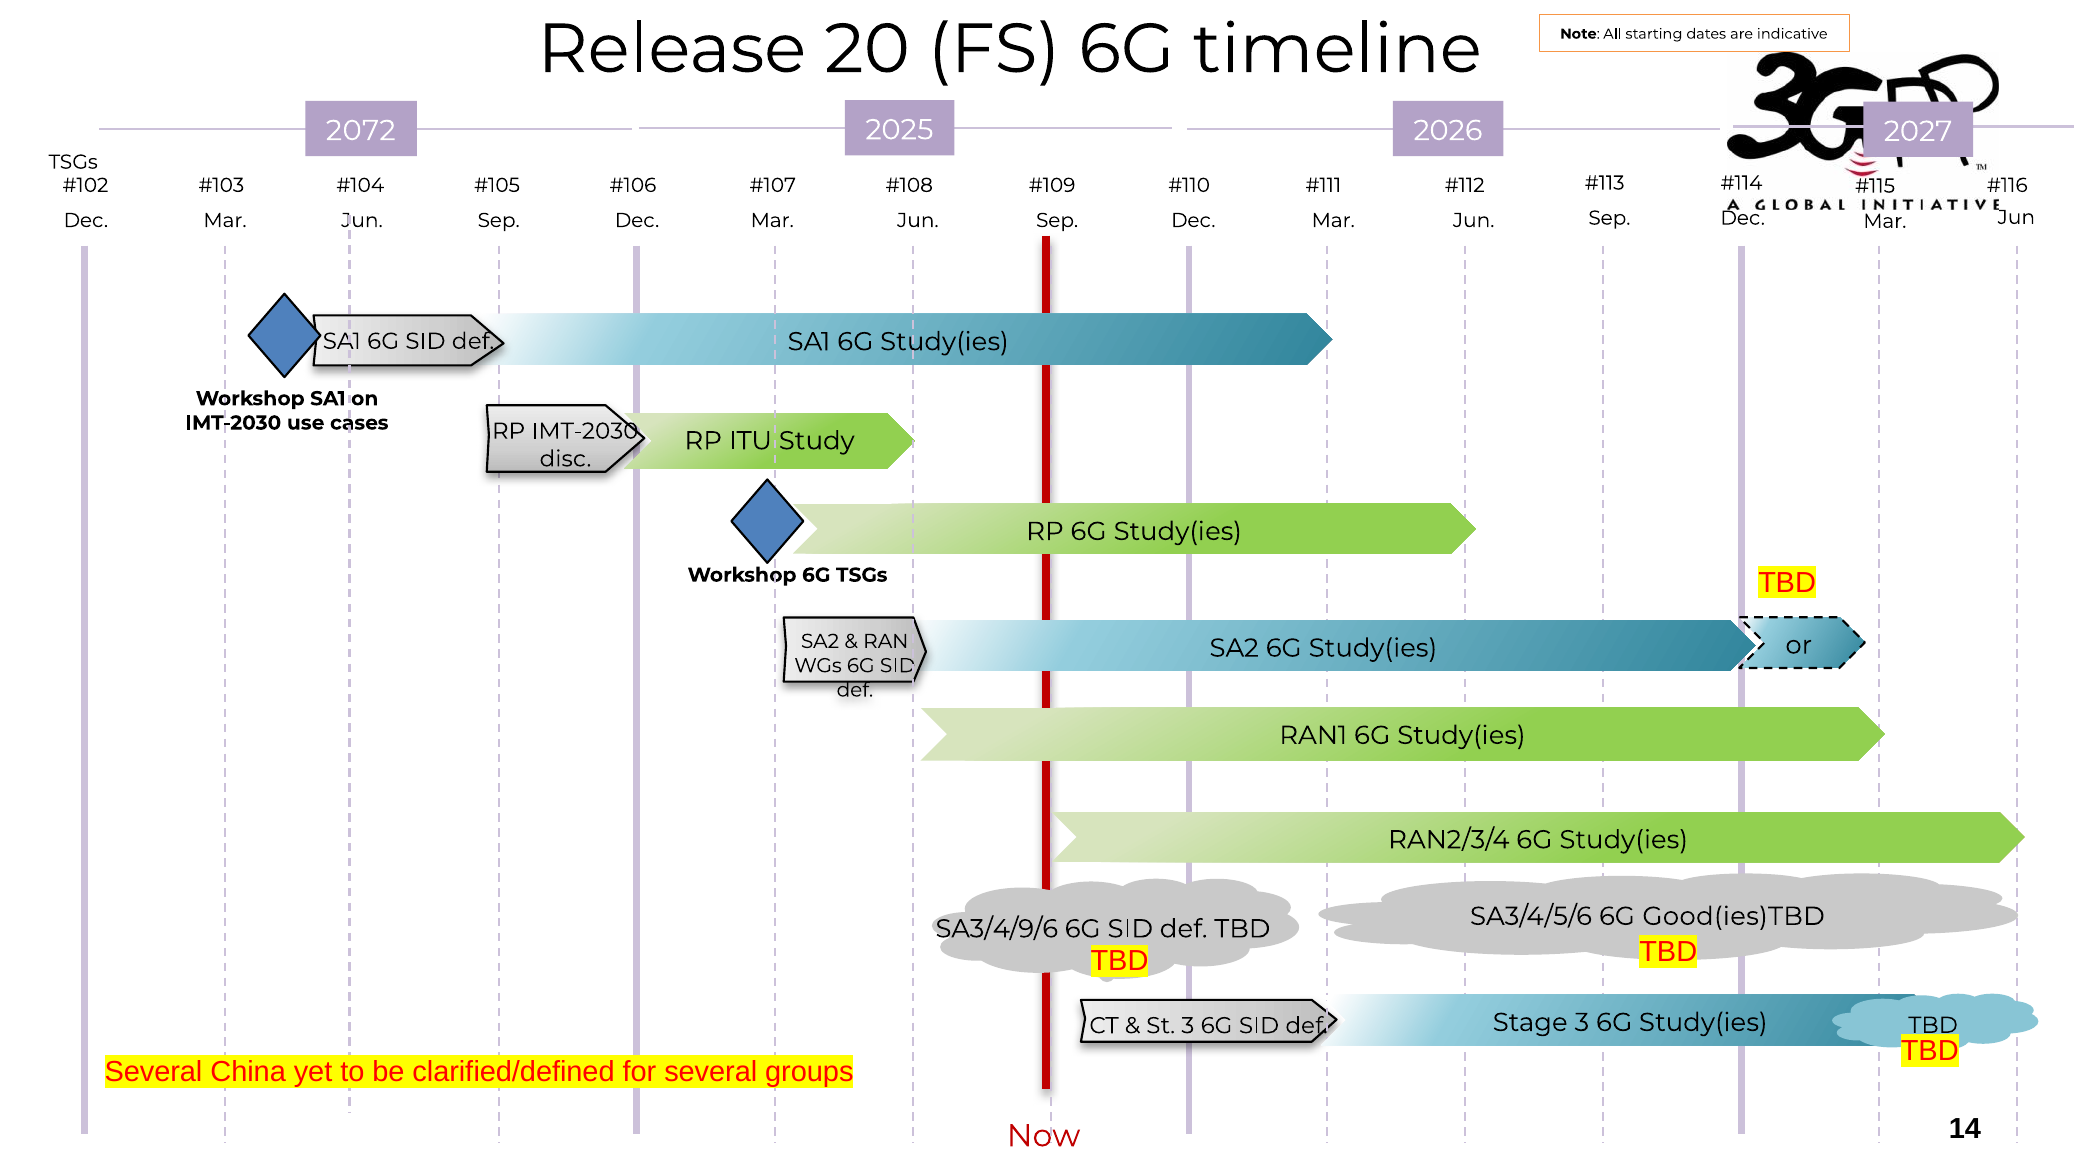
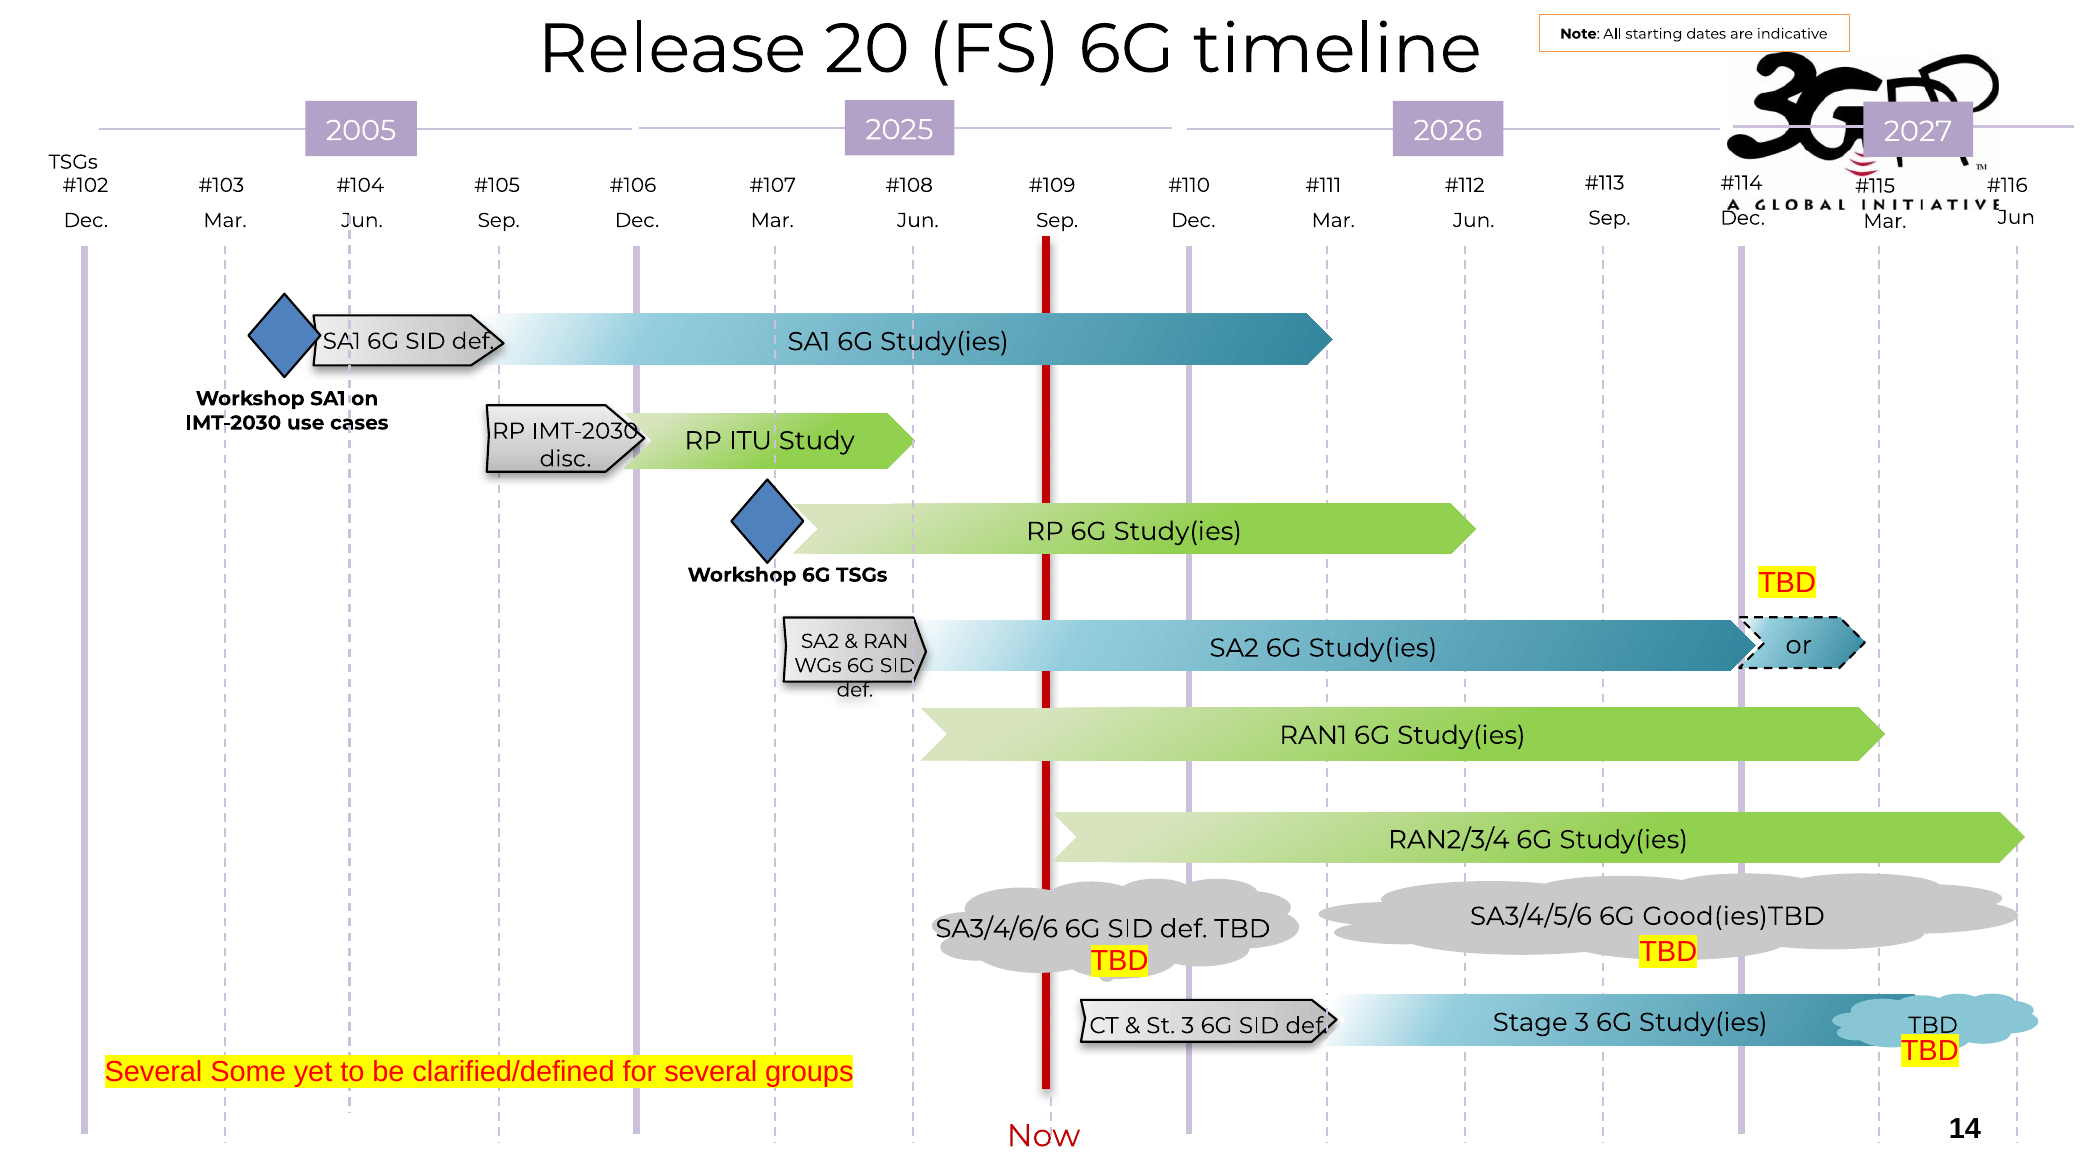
2072: 2072 -> 2005 (361, 131)
SA3/4/9/6: SA3/4/9/6 -> SA3/4/6/6 (997, 929)
China: China -> Some (248, 1072)
